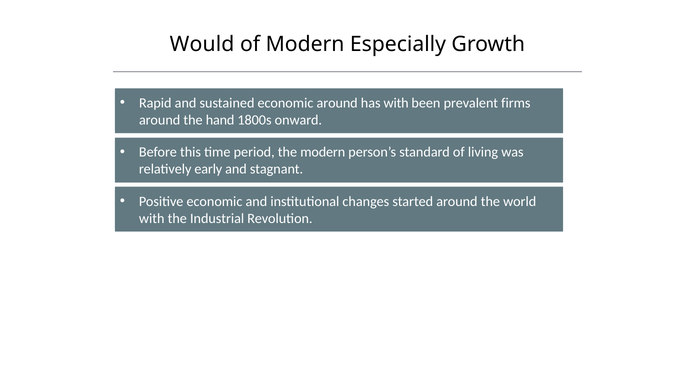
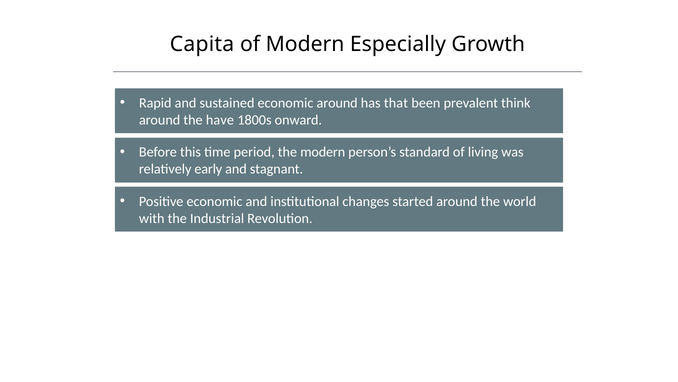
Would: Would -> Capita (202, 44)
has with: with -> that (396, 103)
firms: firms -> think (516, 103)
hand: hand -> have (220, 120)
